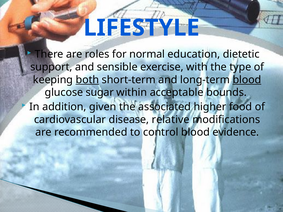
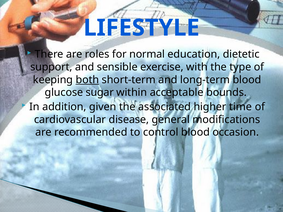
blood underline: present -> none (247, 80)
food: food -> time (241, 107)
relative: relative -> general (171, 120)
evidence: evidence -> occasion (236, 132)
